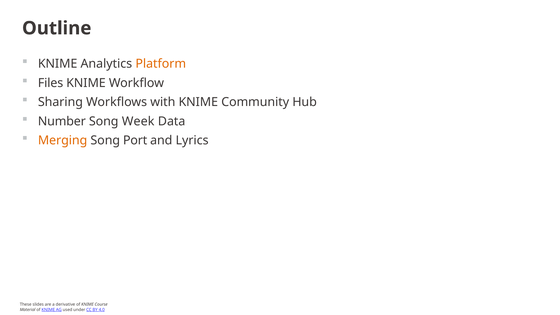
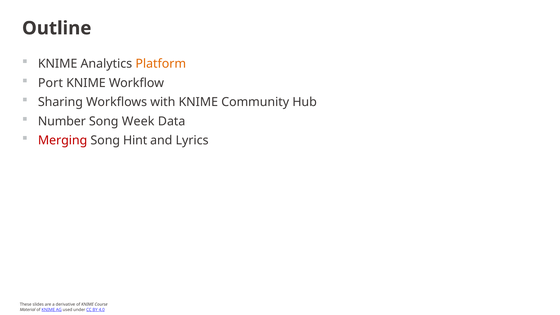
Files: Files -> Port (50, 83)
Merging colour: orange -> red (63, 140)
Port: Port -> Hint (135, 140)
